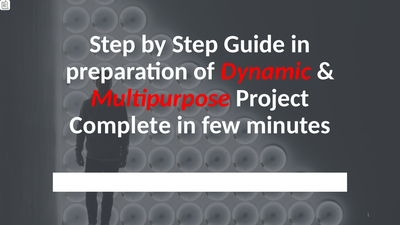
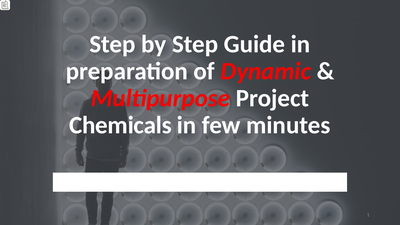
Complete: Complete -> Chemicals (120, 125)
